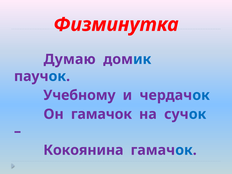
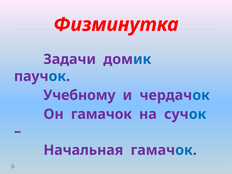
Думаю: Думаю -> Задачи (70, 59)
Кокоянина: Кокоянина -> Начальная (83, 150)
